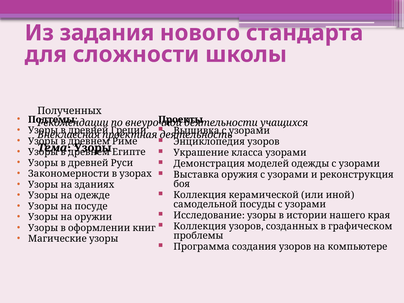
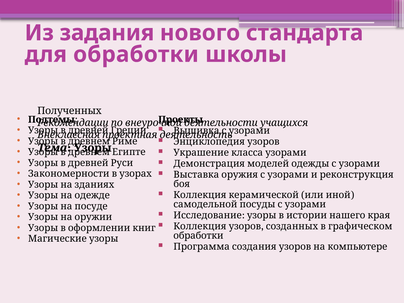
для сложности: сложности -> обработки (136, 54)
проблемы: проблемы -> обработки (198, 236)
